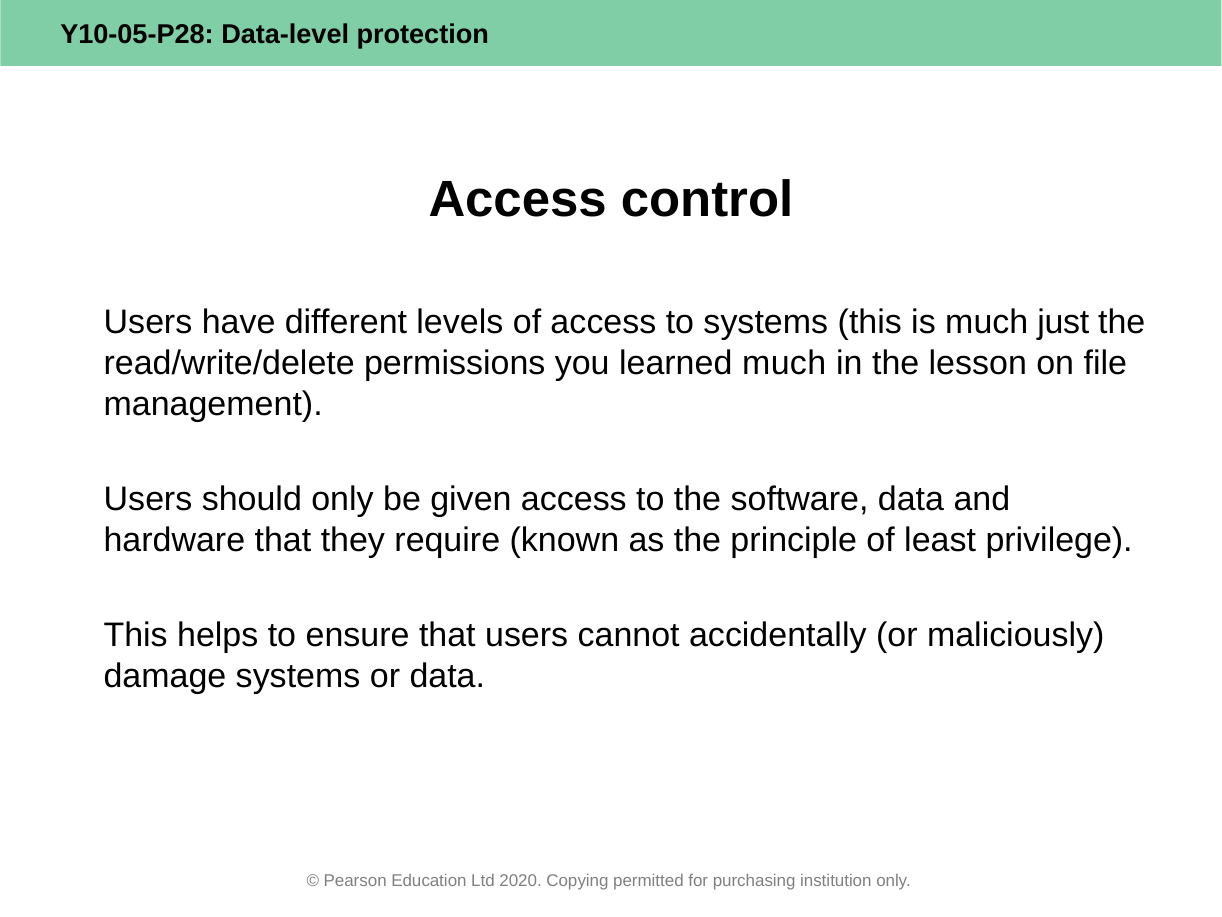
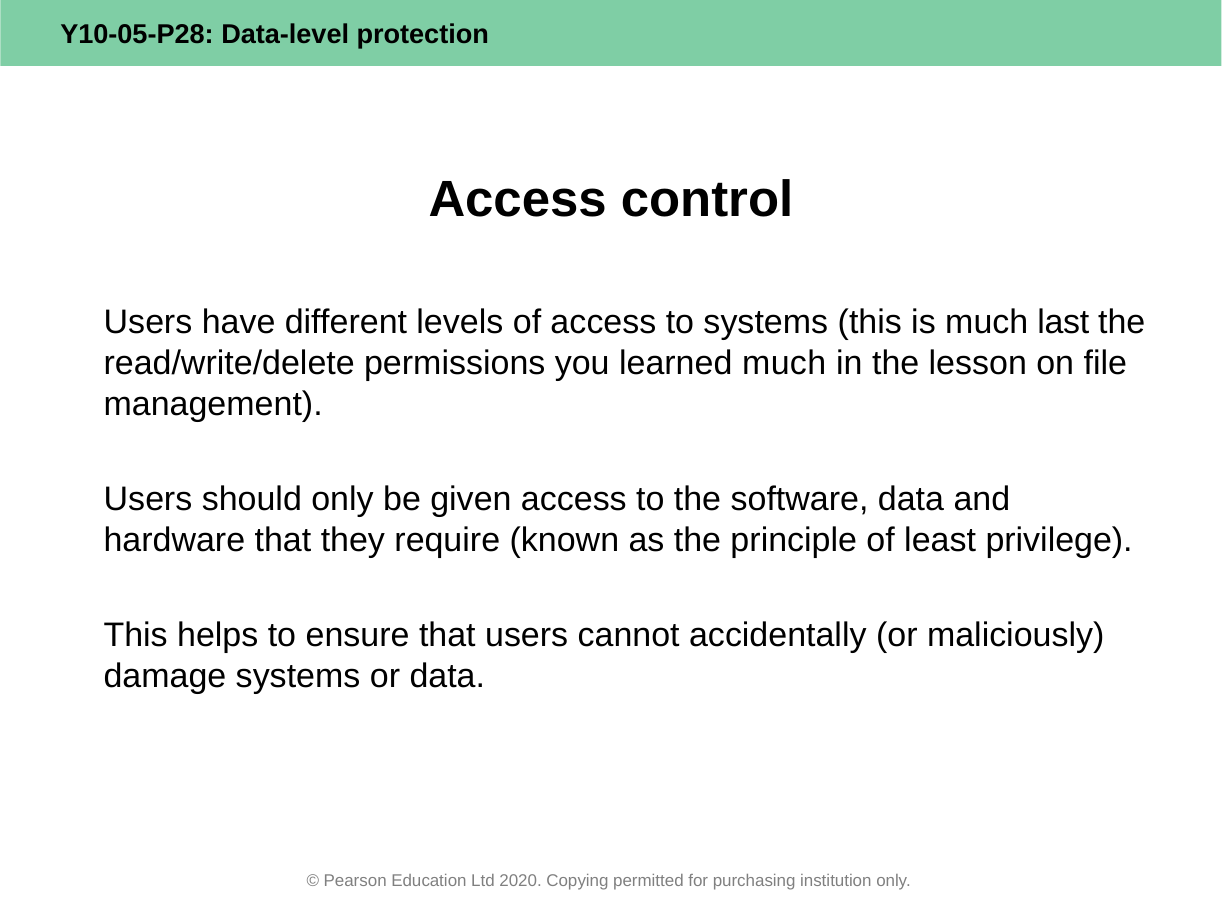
just: just -> last (1063, 322)
